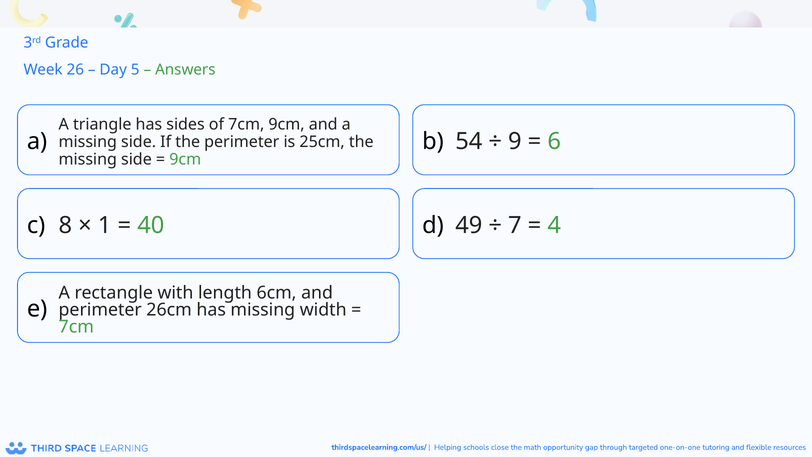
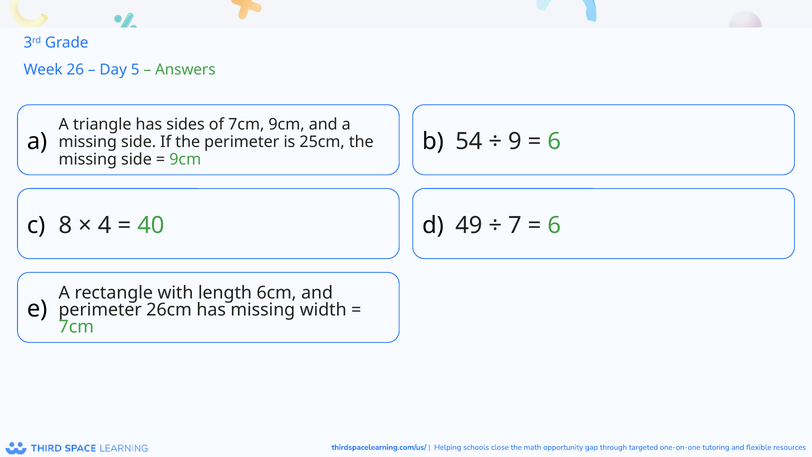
1: 1 -> 4 (105, 225)
4: 4 -> 6 (554, 225)
